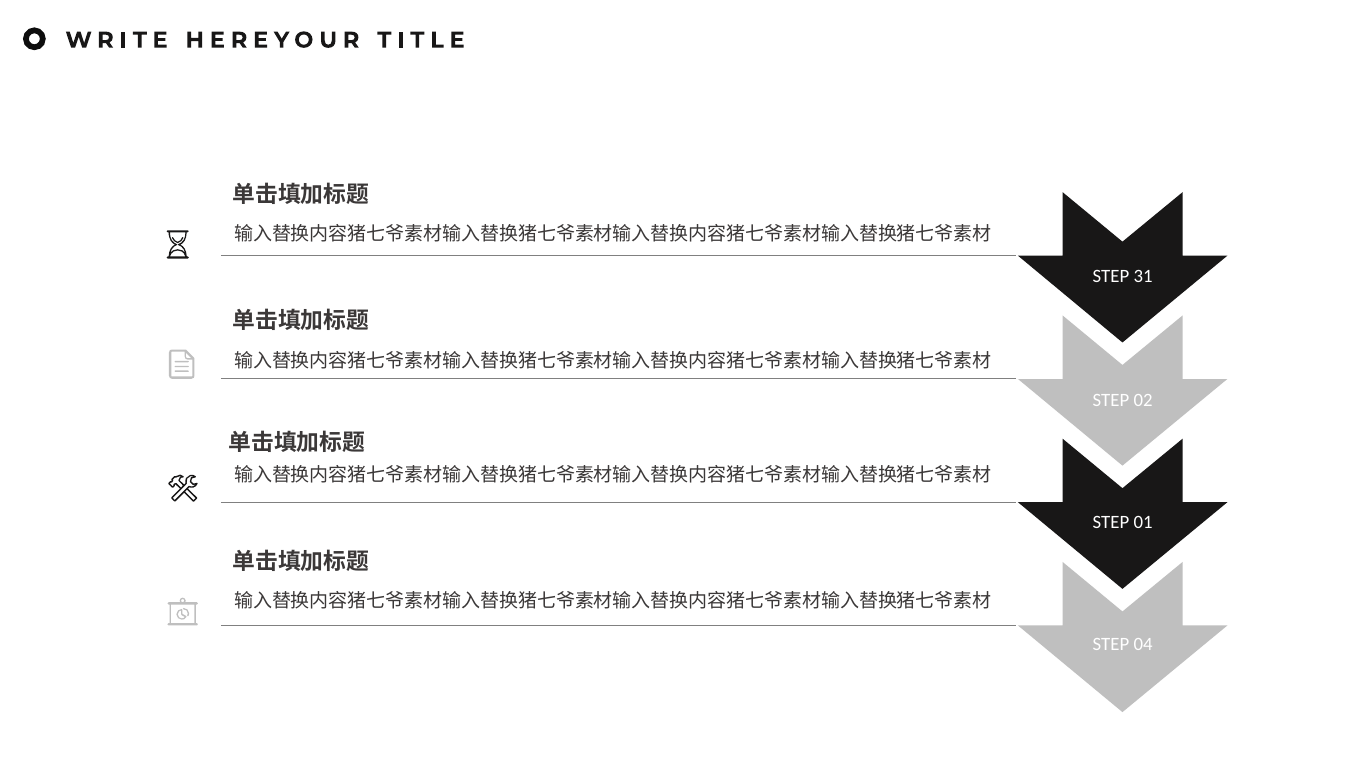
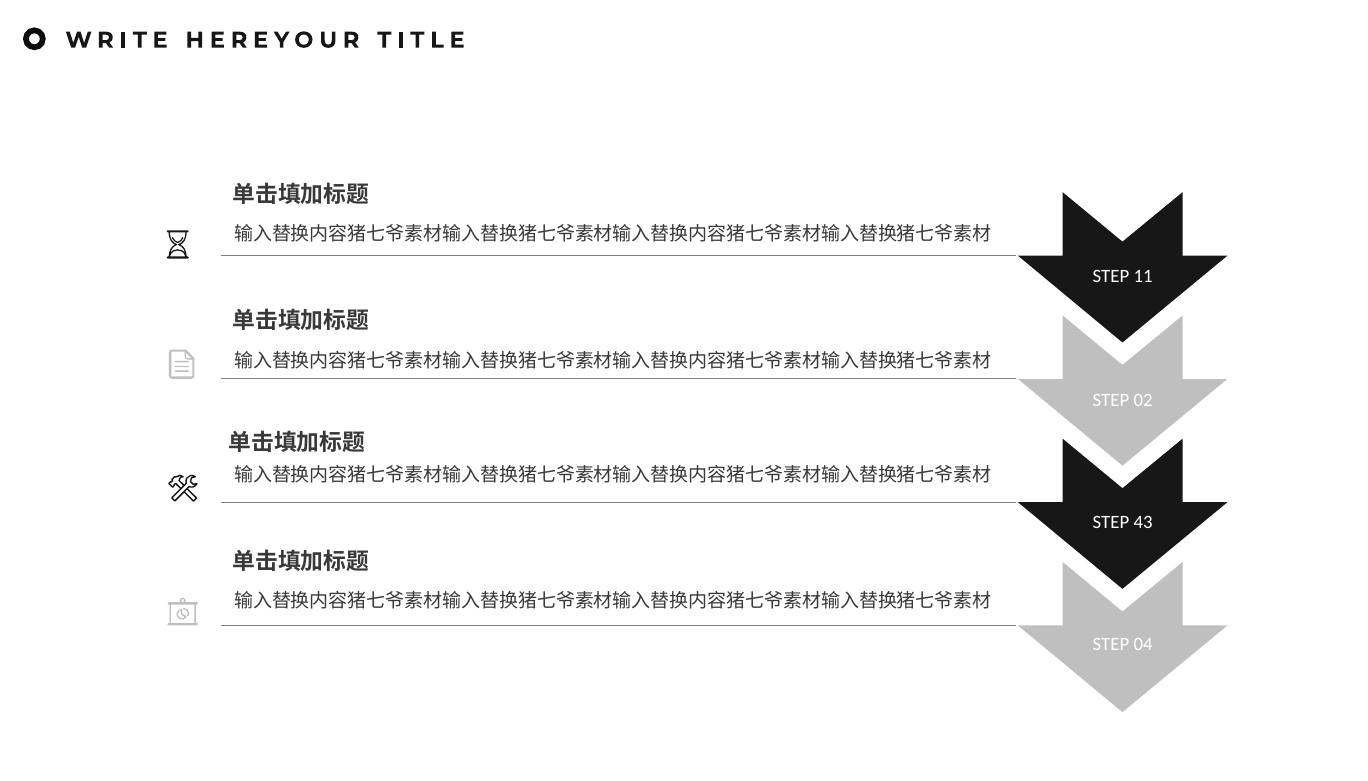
31: 31 -> 11 (1143, 276)
01: 01 -> 43 (1143, 522)
